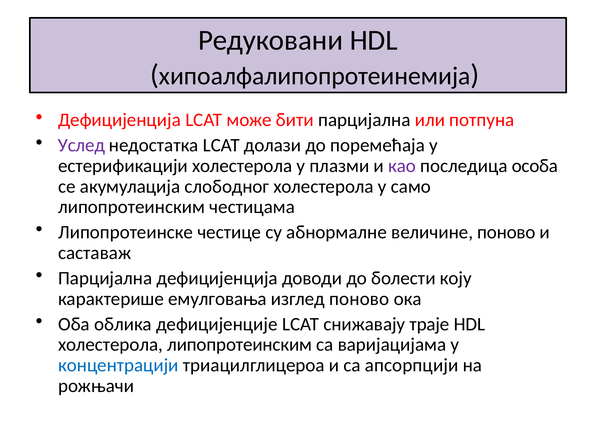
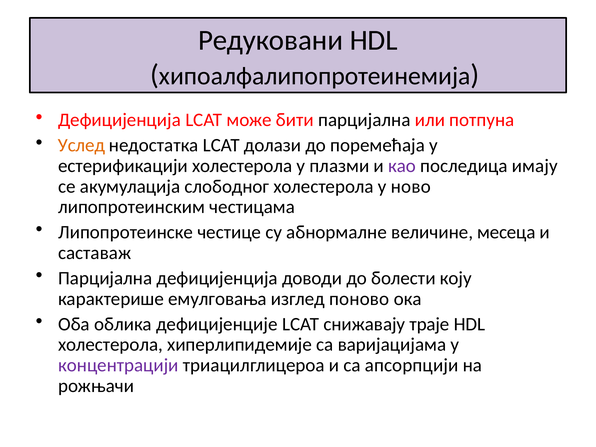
Услед colour: purple -> orange (81, 145)
особа: особа -> имају (535, 166)
само: само -> ново (411, 186)
величине поново: поново -> месеца (506, 232)
холестерола липопротеинским: липопротеинским -> хиперлипидемије (240, 345)
концентрацији colour: blue -> purple (118, 365)
